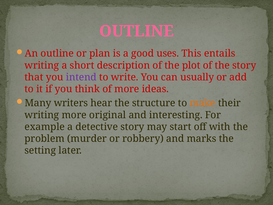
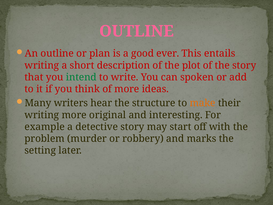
uses: uses -> ever (168, 53)
intend colour: purple -> green (81, 77)
usually: usually -> spoken (197, 77)
